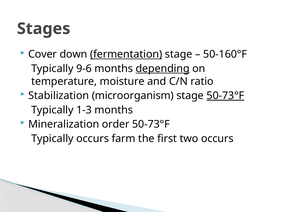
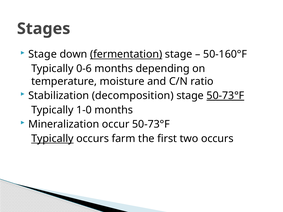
Cover: Cover -> Stage (43, 54)
9-6: 9-6 -> 0-6 (84, 69)
depending underline: present -> none (163, 69)
microorganism: microorganism -> decomposition (133, 96)
1-3: 1-3 -> 1-0 (84, 110)
order: order -> occur (116, 124)
Typically underline: none -> present (52, 139)
